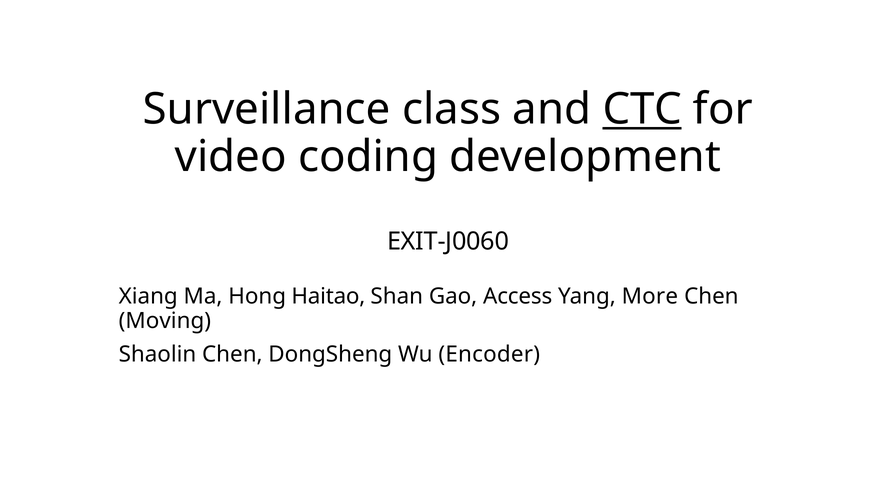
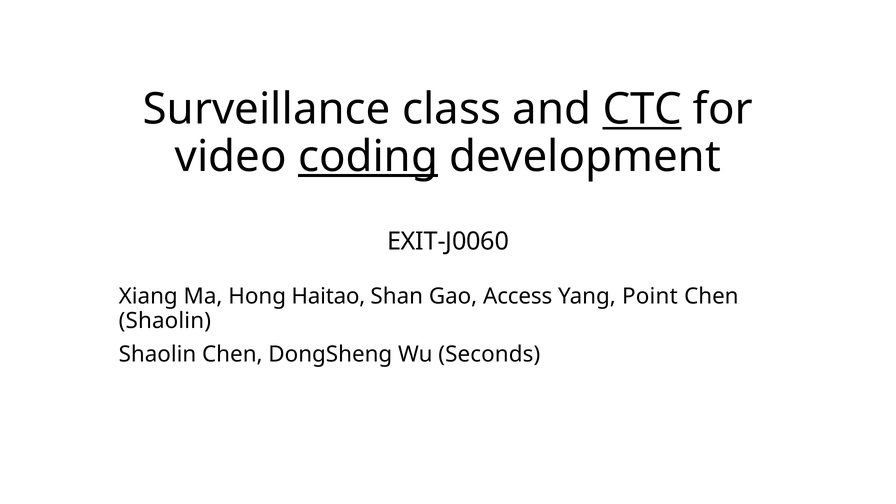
coding underline: none -> present (368, 157)
More: More -> Point (650, 297)
Moving: Moving -> Shaolin (165, 321)
Encoder: Encoder -> Seconds (489, 354)
